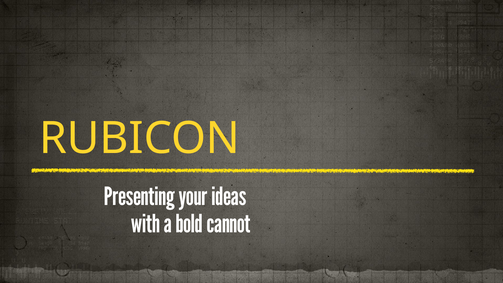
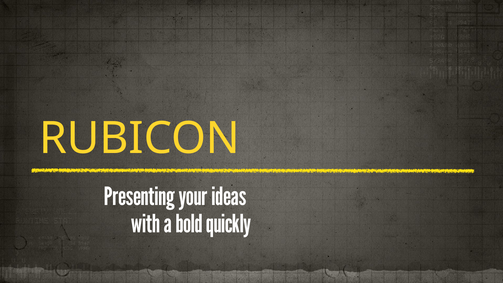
cannot: cannot -> quickly (229, 224)
